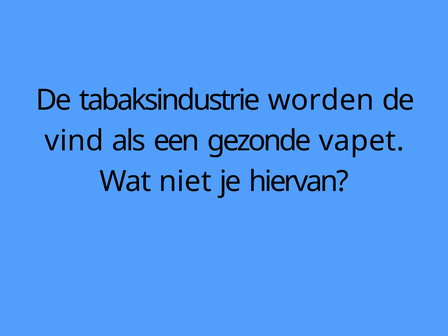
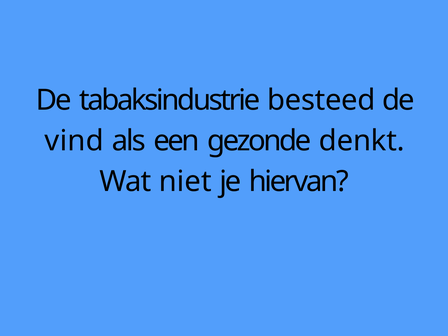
worden: worden -> besteed (321, 100)
vapet: vapet -> denkt (362, 141)
